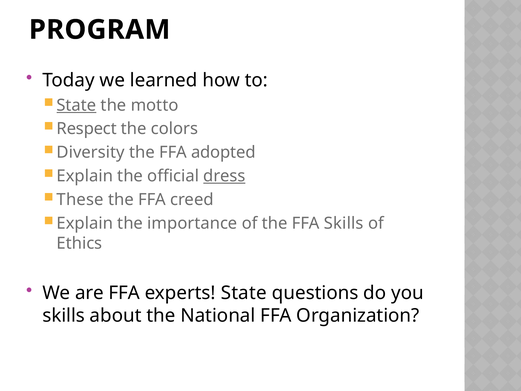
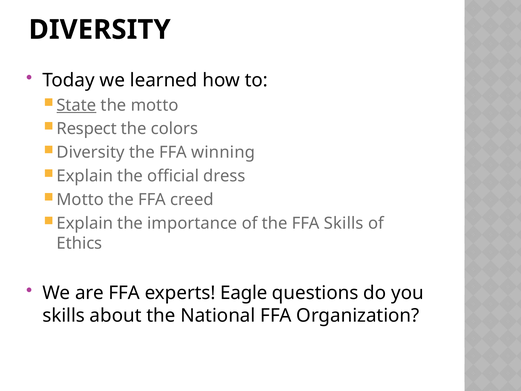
PROGRAM: PROGRAM -> DIVERSITY (100, 30)
adopted: adopted -> winning (223, 152)
dress underline: present -> none (224, 176)
These: These -> Motto (80, 200)
experts State: State -> Eagle (244, 293)
